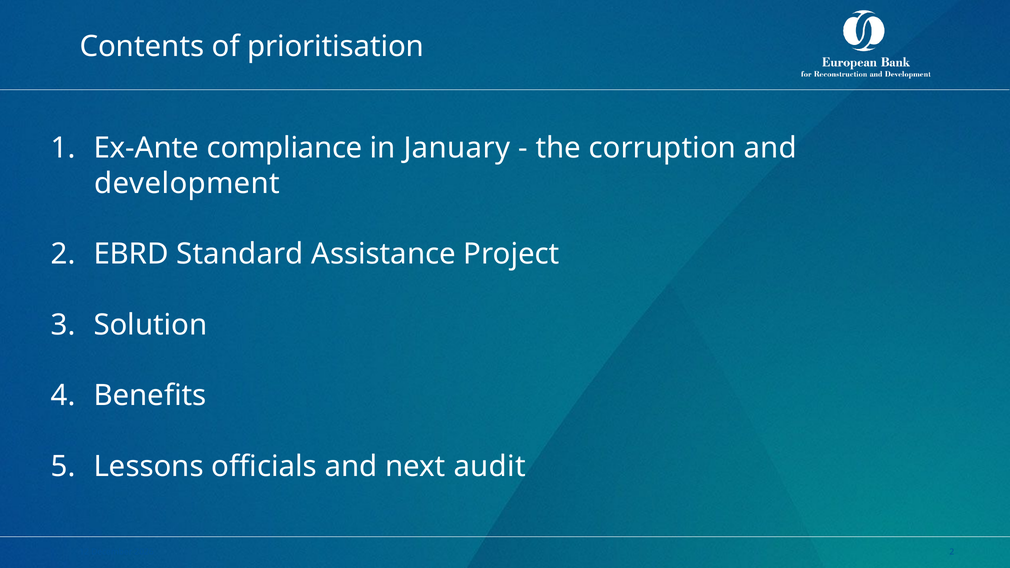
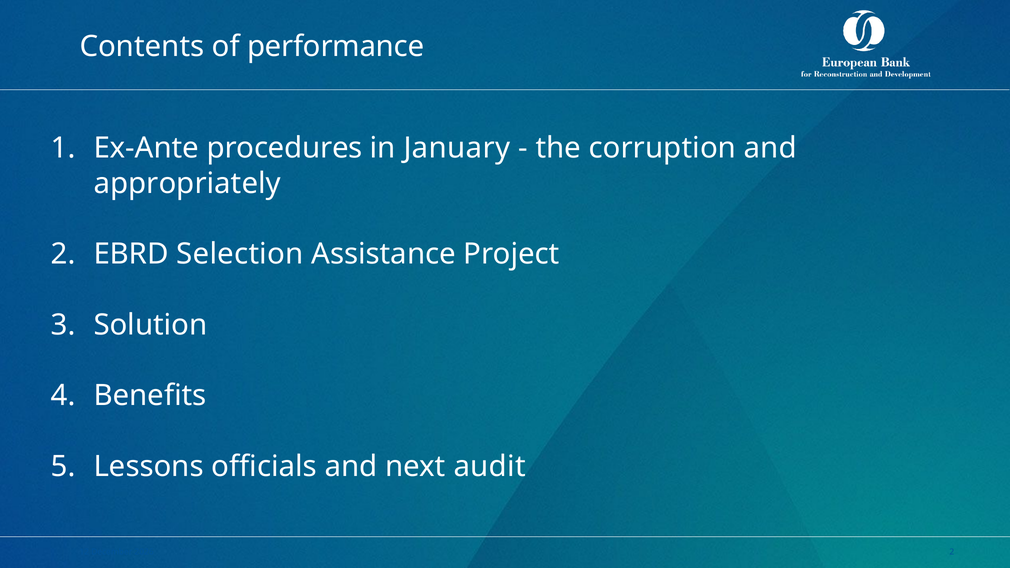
prioritisation: prioritisation -> performance (336, 47)
compliance: compliance -> procedures (285, 148)
development: development -> appropriately (187, 183)
Standard: Standard -> Selection (240, 254)
